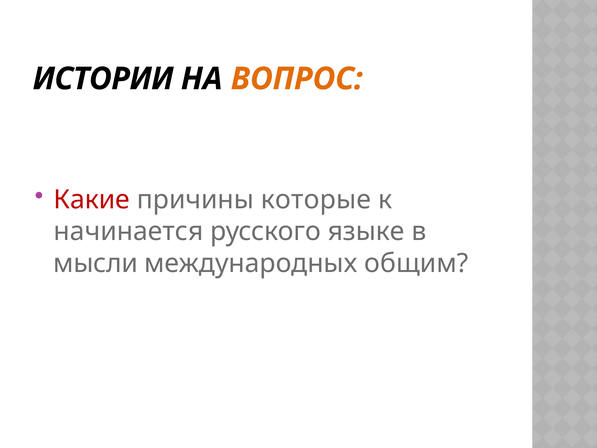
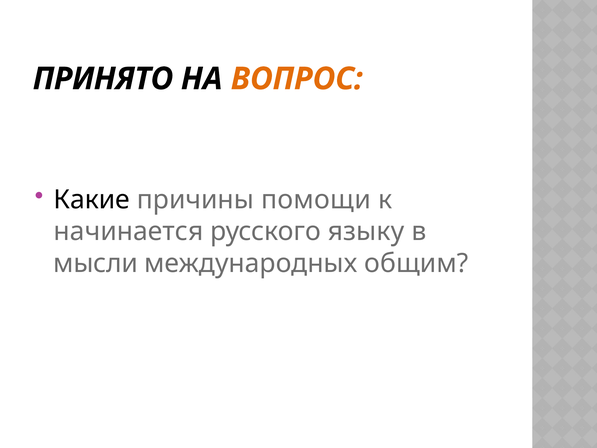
ИСТОРИИ: ИСТОРИИ -> ПРИНЯТО (103, 79)
Какие colour: red -> black (92, 199)
которые: которые -> помощи (316, 199)
языке: языке -> языку (366, 231)
